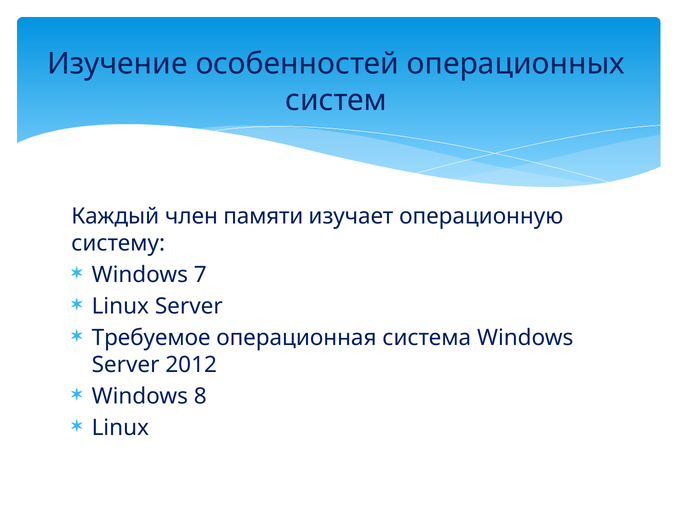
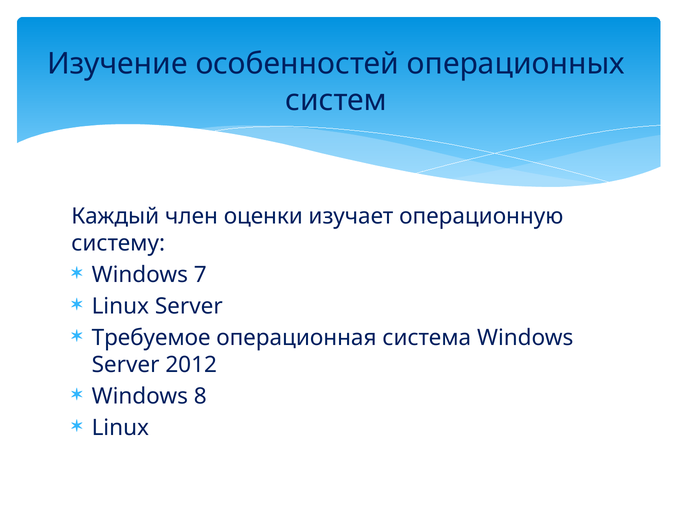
памяти: памяти -> оценки (263, 217)
